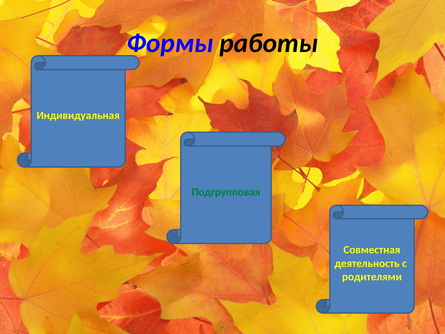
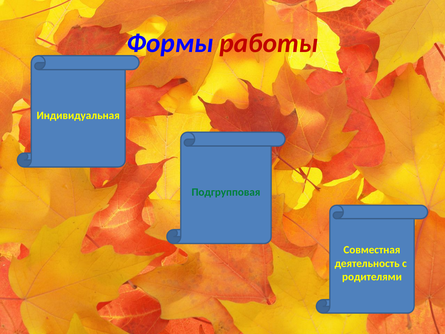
работы colour: black -> red (269, 43)
